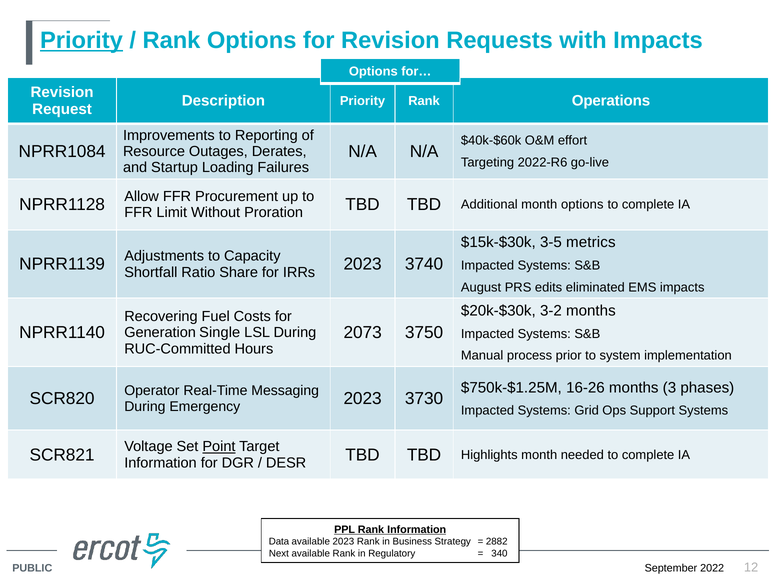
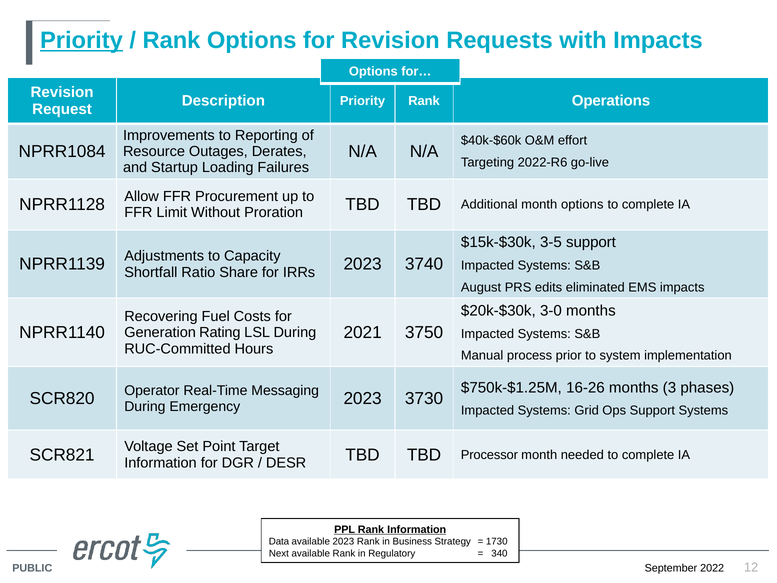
3-5 metrics: metrics -> support (591, 242)
3-2: 3-2 -> 3-0 (551, 311)
2073: 2073 -> 2021 (363, 332)
Single: Single -> Rating (220, 332)
Point underline: present -> none (219, 446)
Highlights: Highlights -> Processor (489, 455)
2882: 2882 -> 1730 (497, 542)
